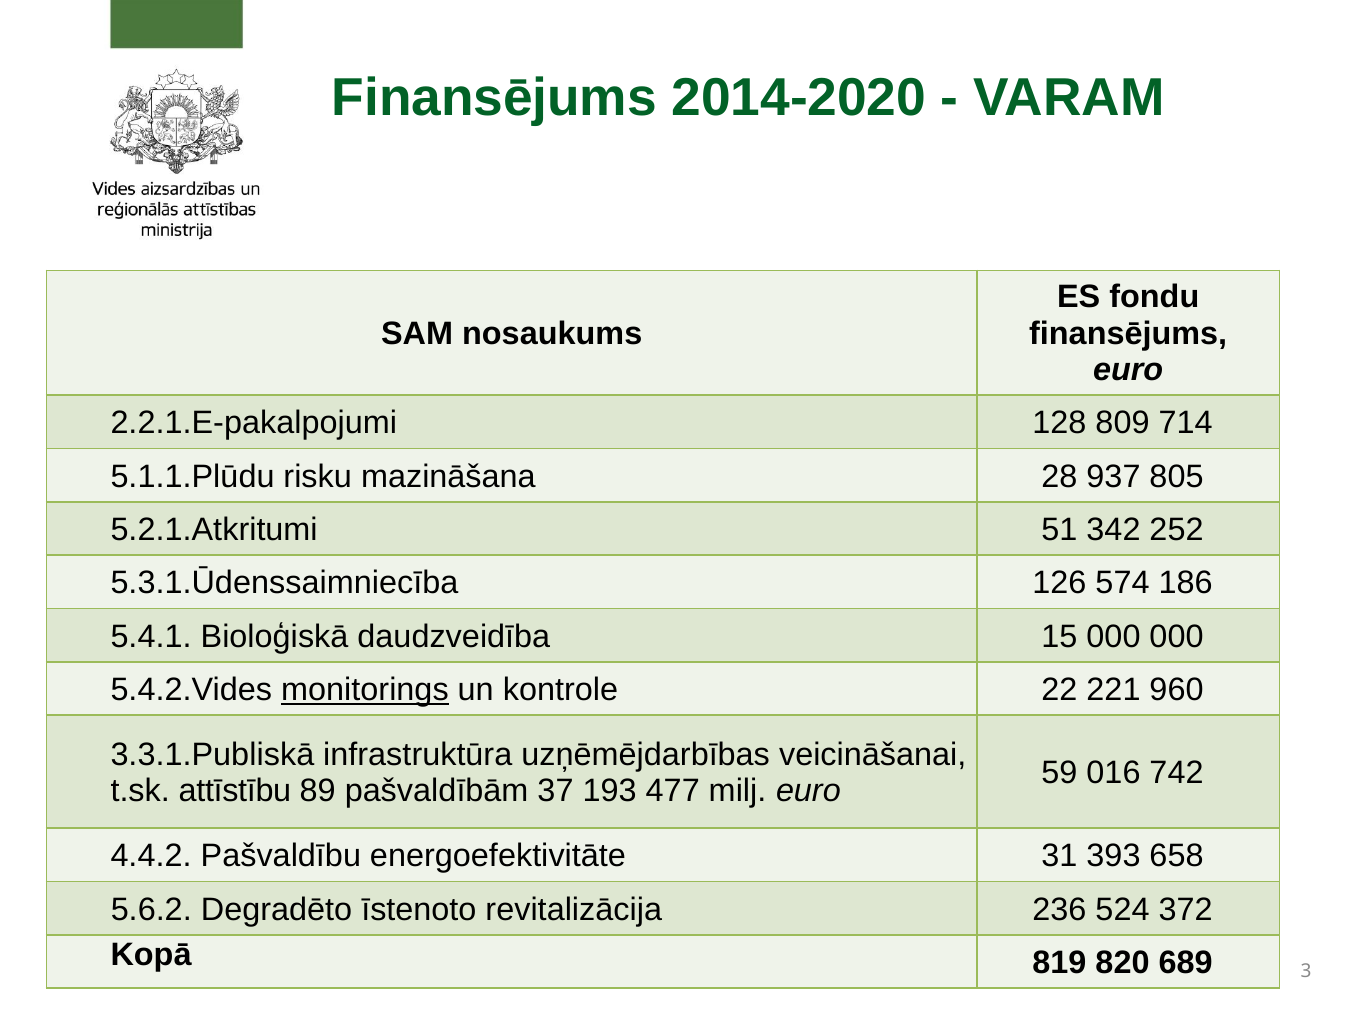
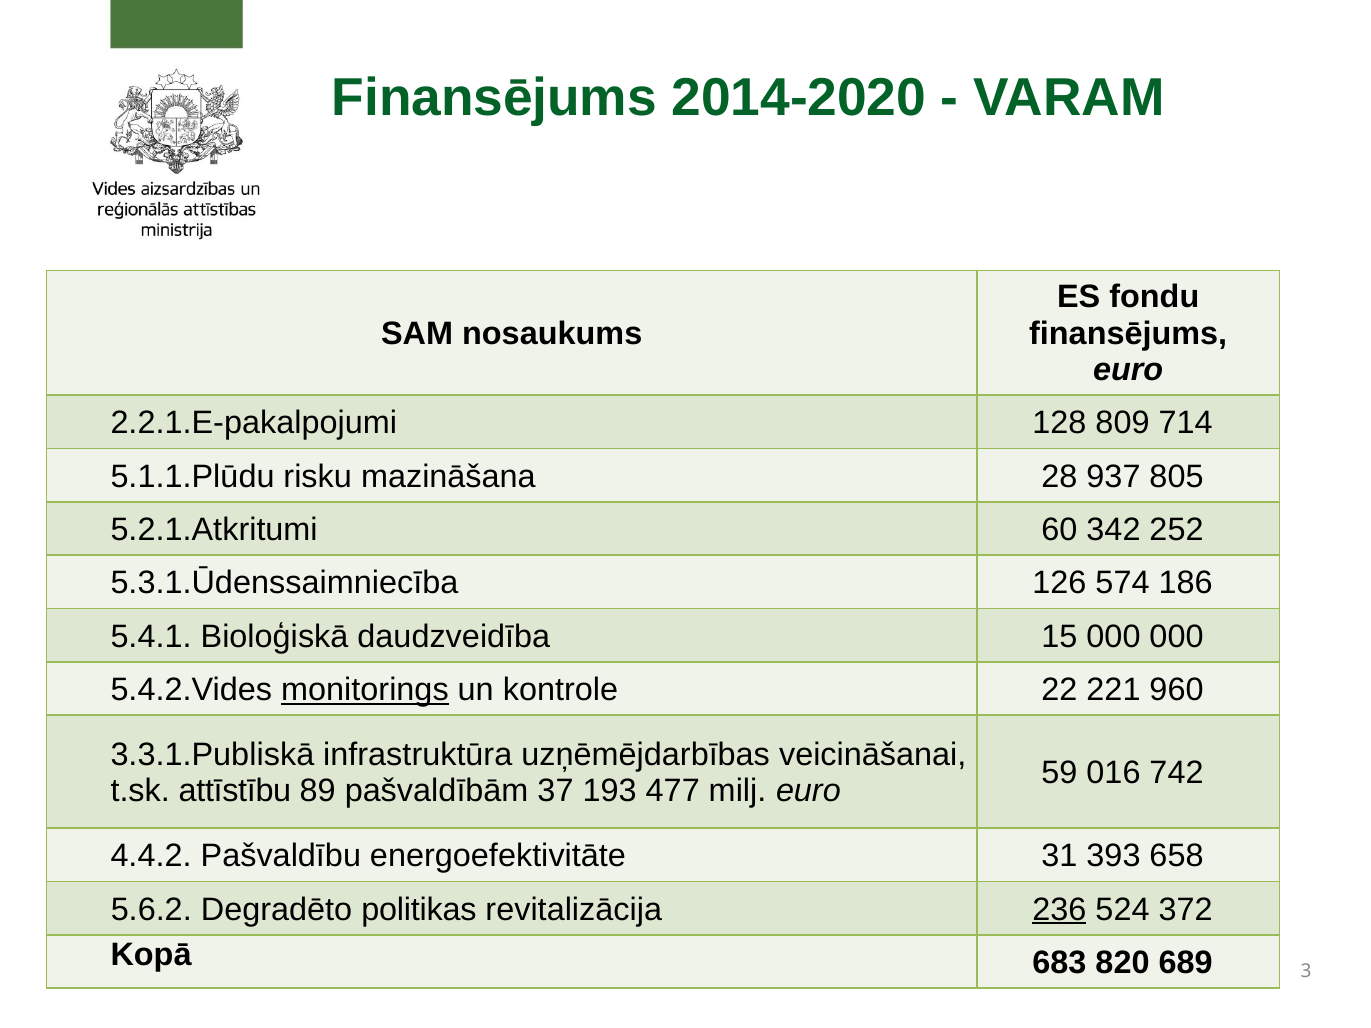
51: 51 -> 60 (1059, 530)
īstenoto: īstenoto -> politikas (419, 910)
236 underline: none -> present (1059, 910)
819: 819 -> 683 (1059, 963)
